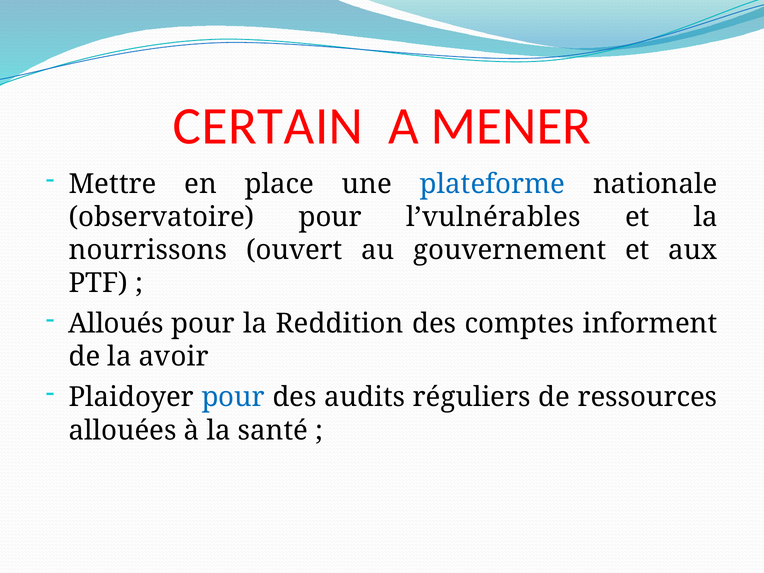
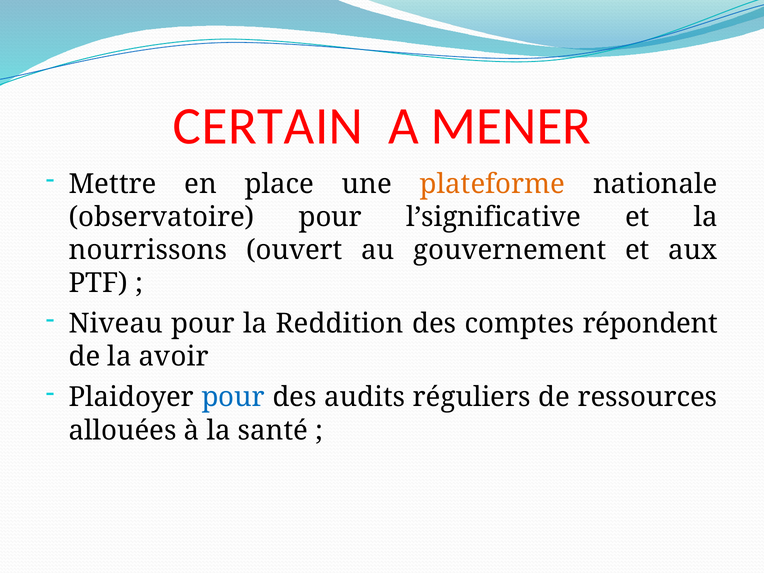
plateforme colour: blue -> orange (492, 184)
l’vulnérables: l’vulnérables -> l’significative (494, 217)
Alloués: Alloués -> Niveau (116, 324)
informent: informent -> répondent (650, 324)
